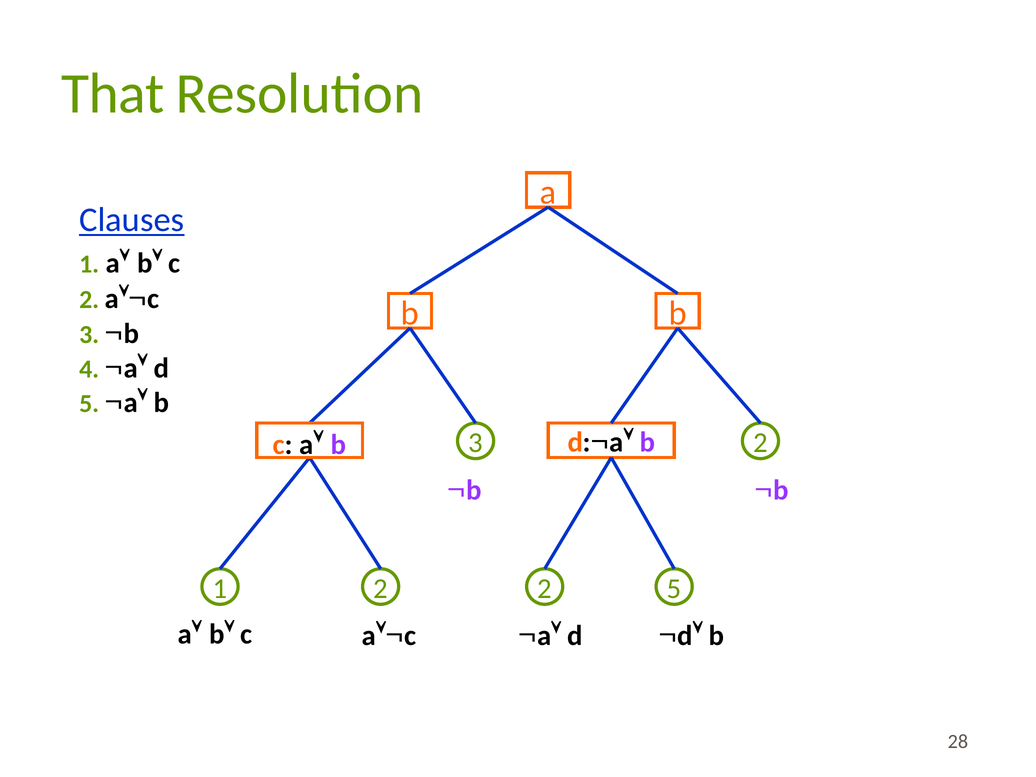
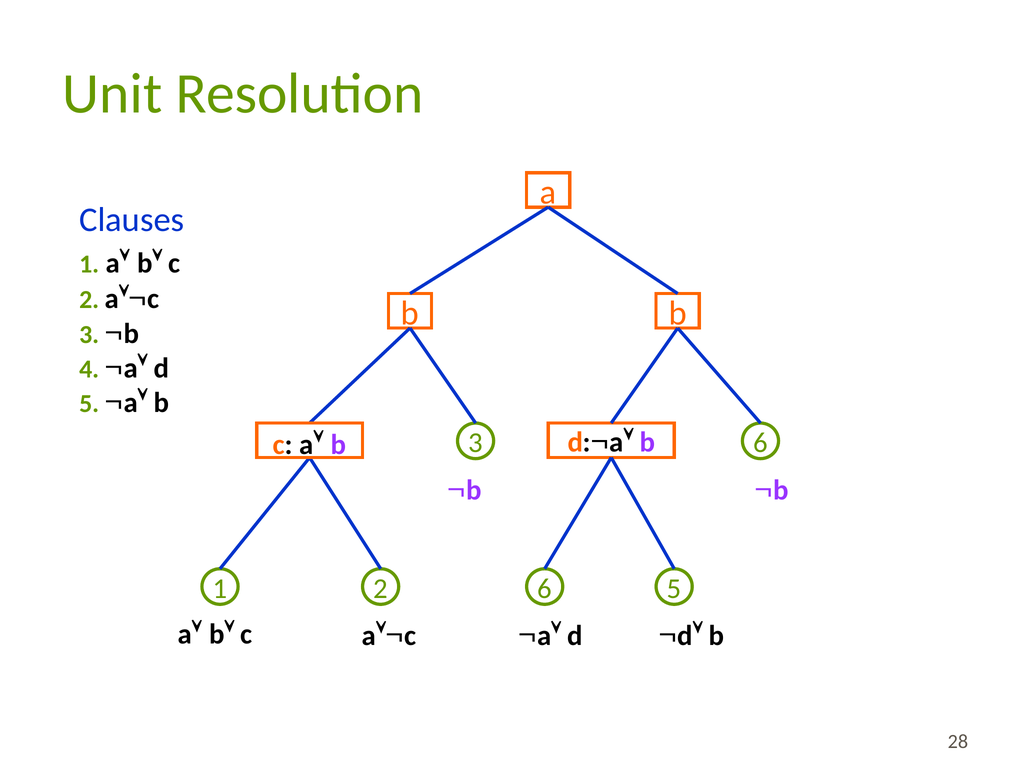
That: That -> Unit (112, 94)
Clauses underline: present -> none (132, 220)
3 2: 2 -> 6 (760, 443)
1 2: 2 -> 6 (545, 589)
